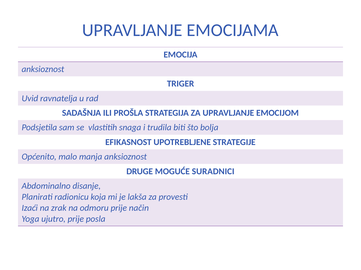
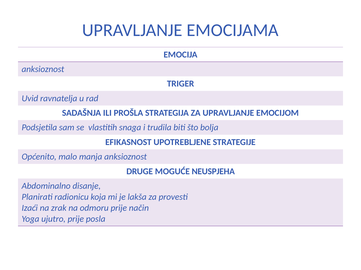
SURADNICI: SURADNICI -> NEUSPJEHA (213, 172)
